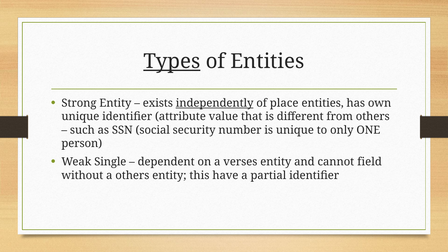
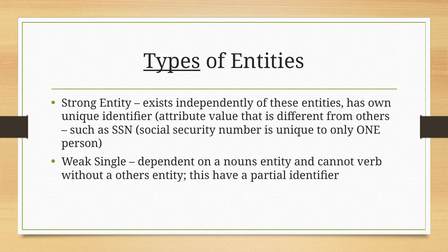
independently underline: present -> none (215, 103)
place: place -> these (284, 103)
verses: verses -> nouns (240, 162)
field: field -> verb (370, 162)
